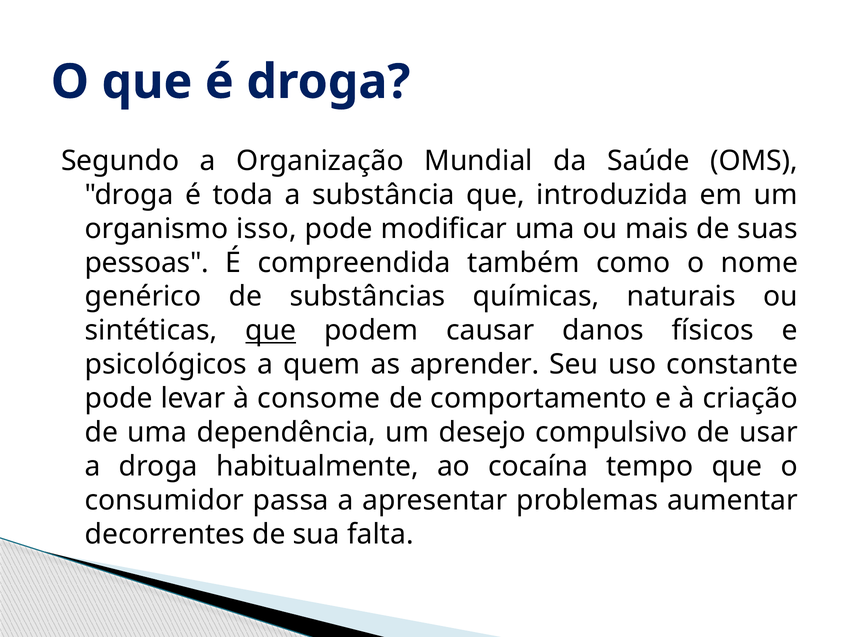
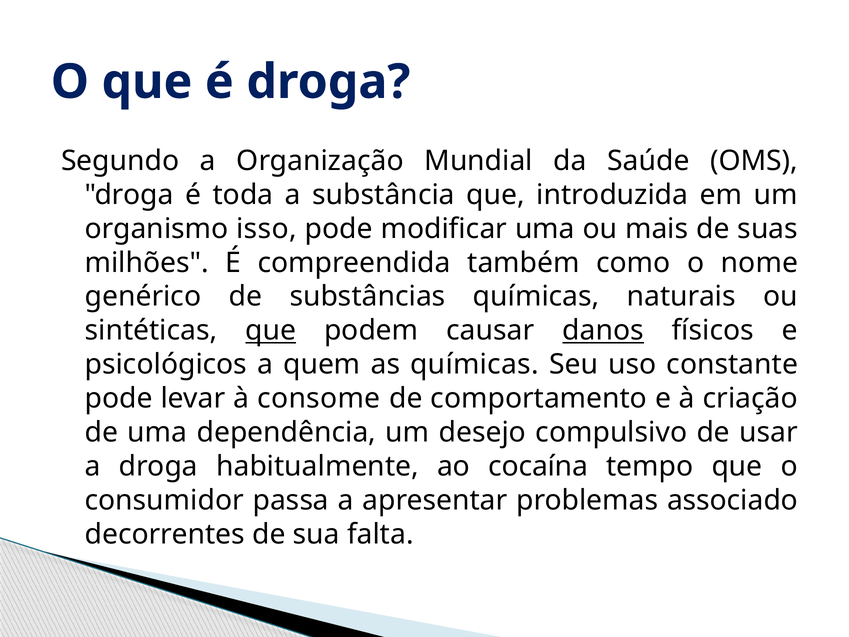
pessoas: pessoas -> milhões (147, 263)
danos underline: none -> present (603, 330)
as aprender: aprender -> químicas (475, 364)
aumentar: aumentar -> associado (733, 500)
